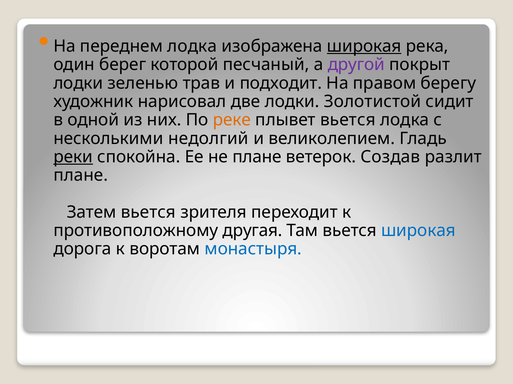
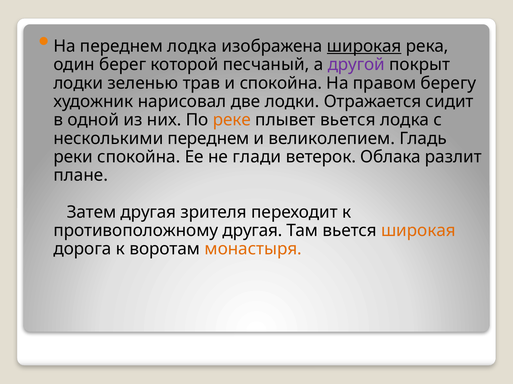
и подходит: подходит -> спокойна (281, 83)
Золотистой: Золотистой -> Отражается (373, 102)
несколькими недолгий: недолгий -> переднем (208, 139)
реки underline: present -> none (73, 157)
не плане: плане -> глади (257, 157)
Создав: Создав -> Облака (391, 157)
Затем вьется: вьется -> другая (148, 212)
широкая colour: blue -> orange (418, 231)
монастыря colour: blue -> orange (253, 249)
